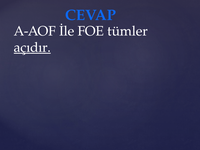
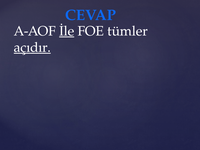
İle underline: none -> present (67, 31)
